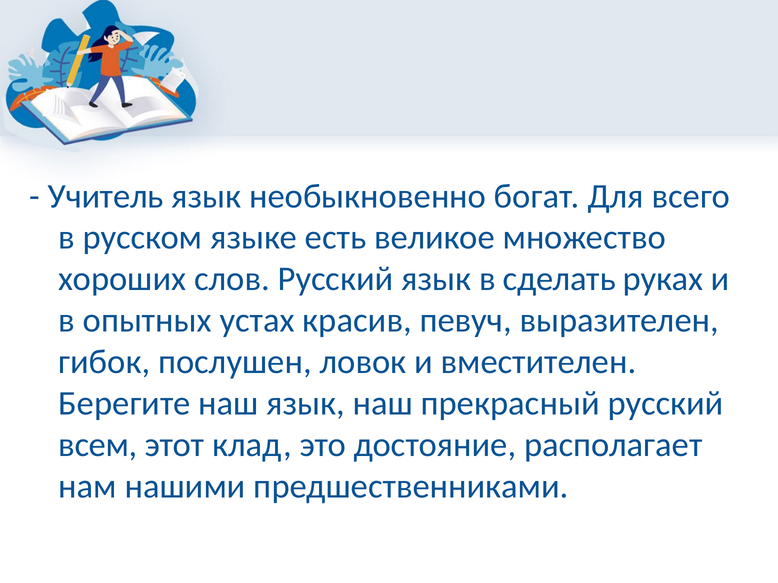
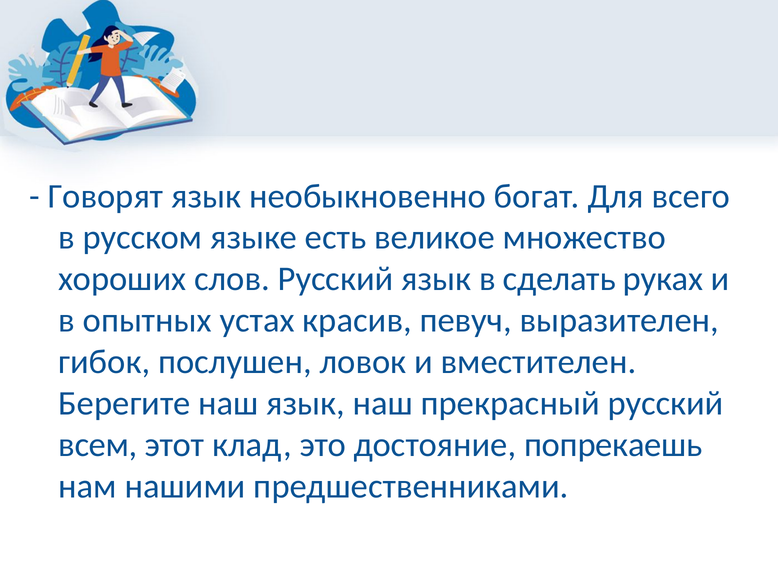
Учитель: Учитель -> Говорят (105, 196)
располагает: располагает -> попрекаешь (613, 445)
